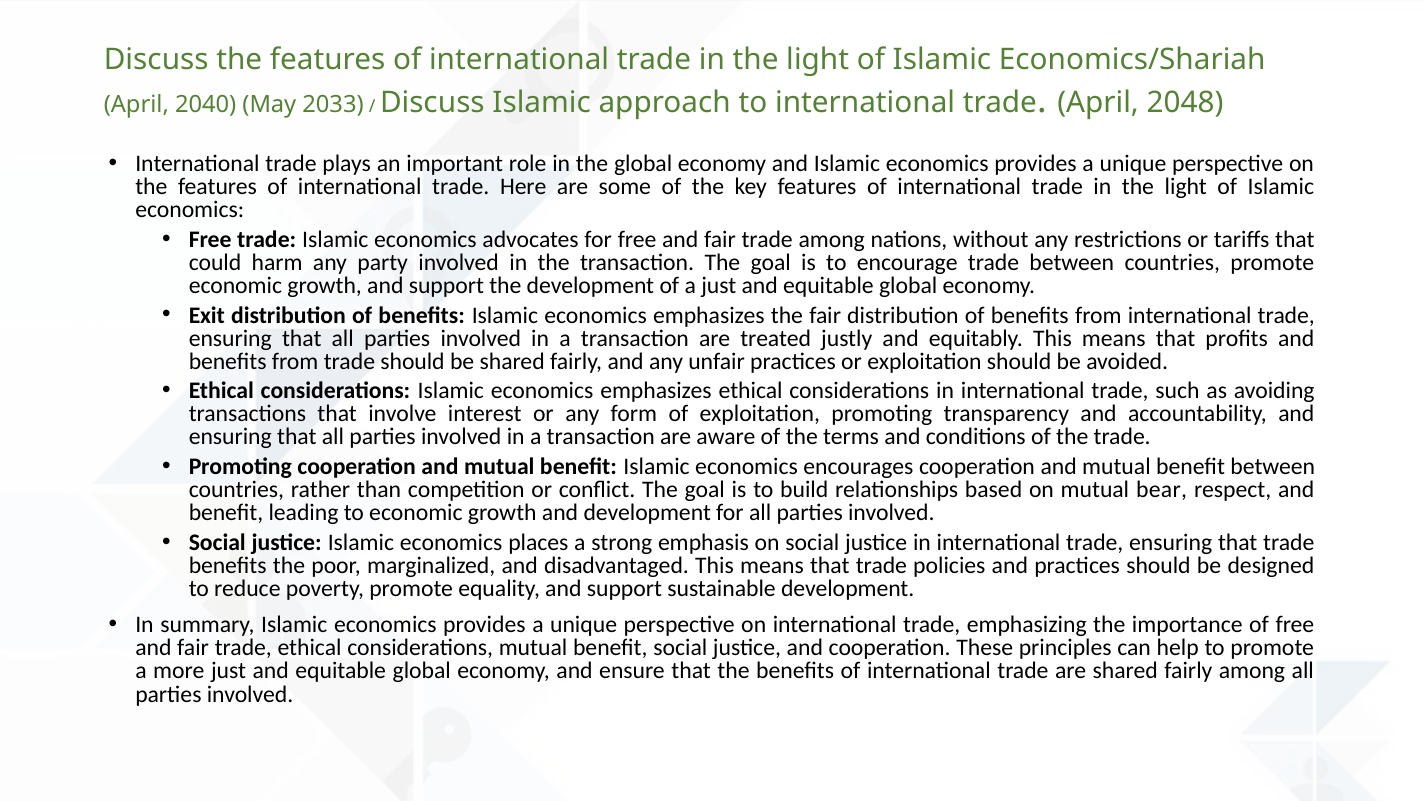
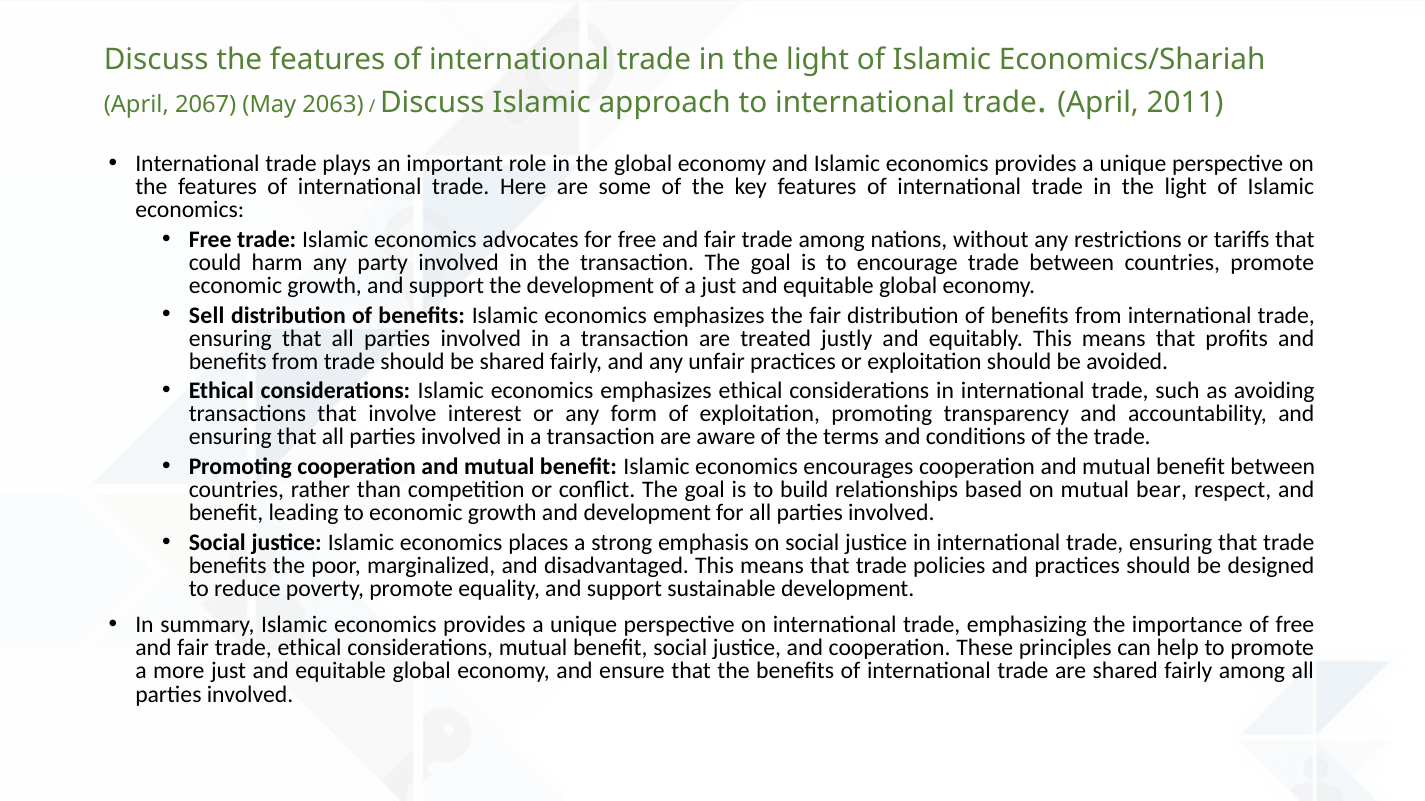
2040: 2040 -> 2067 (206, 104)
2033: 2033 -> 2063 (333, 104)
2048: 2048 -> 2011 (1185, 102)
Exit: Exit -> Sell (207, 316)
